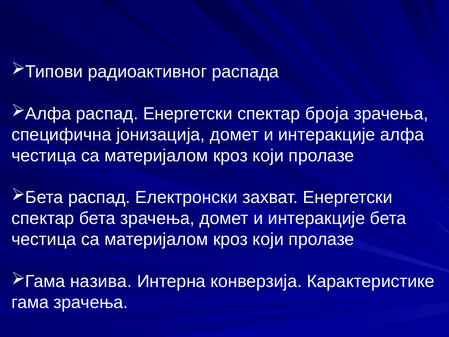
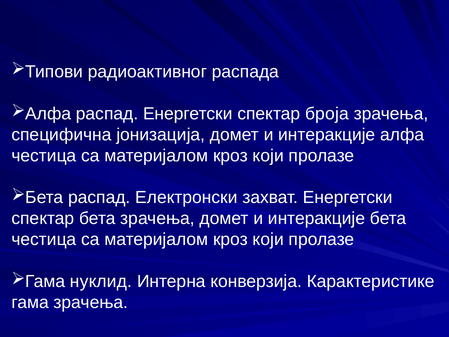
назива: назива -> нуклид (101, 281)
